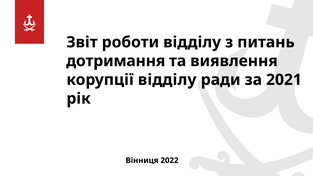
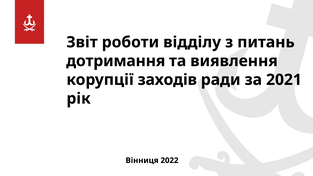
корупції відділу: відділу -> заходів (167, 80)
